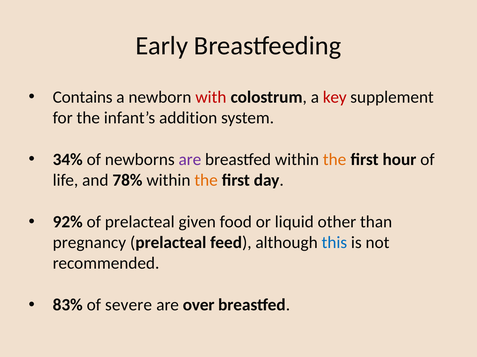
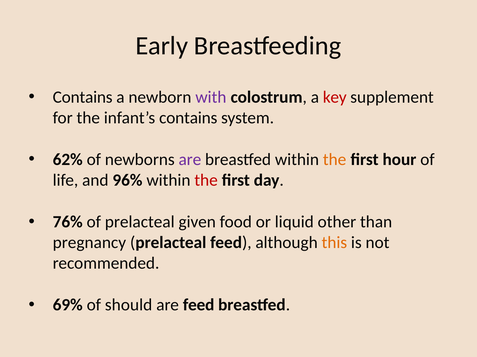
with colour: red -> purple (211, 97)
infant’s addition: addition -> contains (188, 118)
34%: 34% -> 62% (68, 160)
78%: 78% -> 96% (127, 181)
the colour: orange -> red (206, 181)
92%: 92% -> 76% (68, 222)
this colour: blue -> orange (334, 243)
83%: 83% -> 69% (68, 306)
severe: severe -> should (129, 306)
are over: over -> feed (199, 306)
